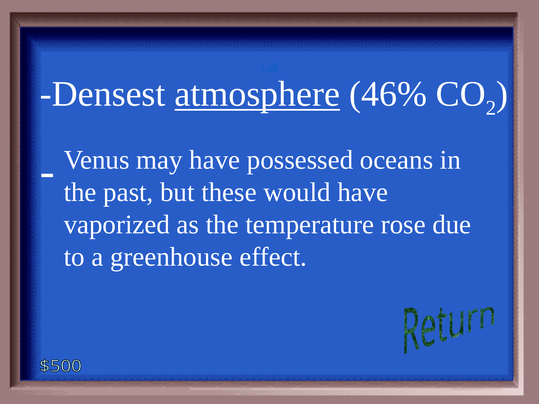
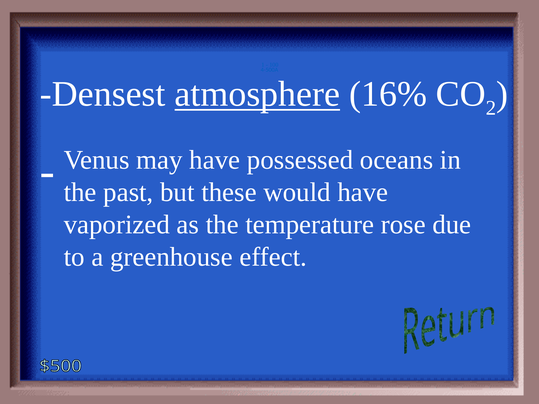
46%: 46% -> 16% (388, 94)
